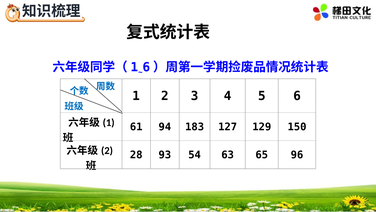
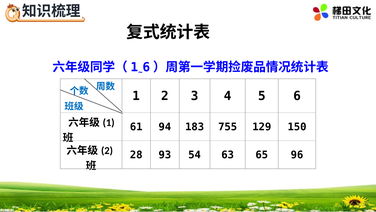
127: 127 -> 755 (228, 127)
